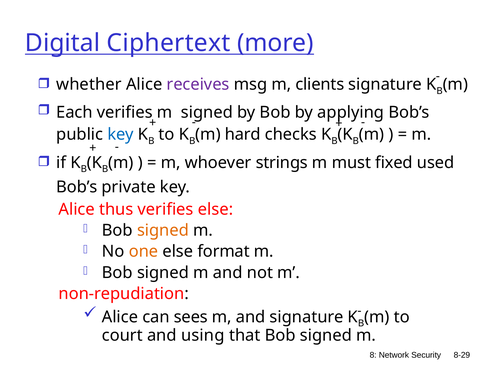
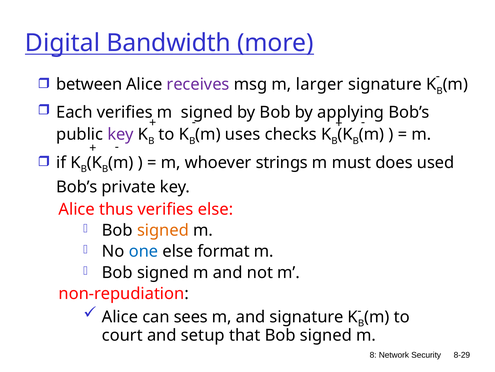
Ciphertext: Ciphertext -> Bandwidth (169, 43)
whether: whether -> between (89, 84)
clients: clients -> larger (320, 84)
key colour: blue -> purple (121, 134)
hard: hard -> uses (243, 134)
fixed: fixed -> does (394, 162)
one colour: orange -> blue (143, 251)
using: using -> setup (203, 335)
